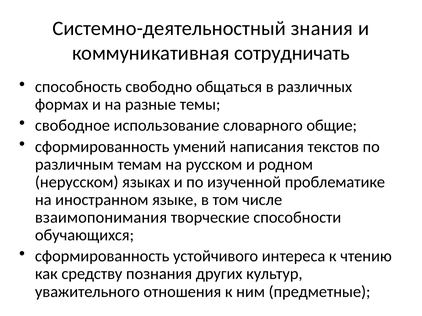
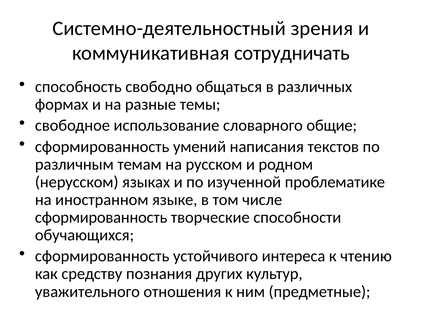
знания: знания -> зрения (322, 29)
взаимопонимания: взаимопонимания -> сформированность (101, 218)
